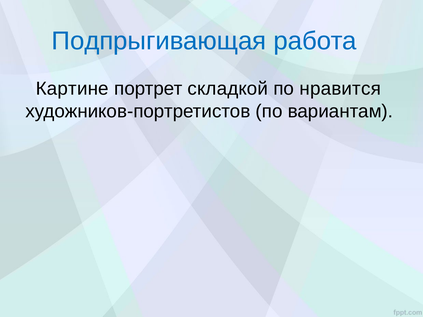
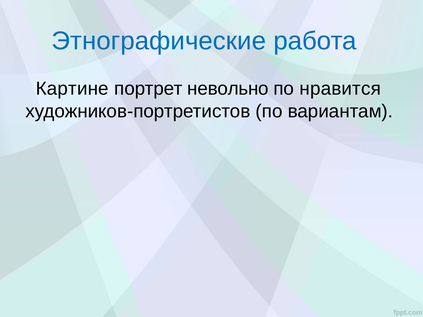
Подпрыгивающая: Подпрыгивающая -> Этнографические (159, 41)
складкой: складкой -> невольно (228, 89)
